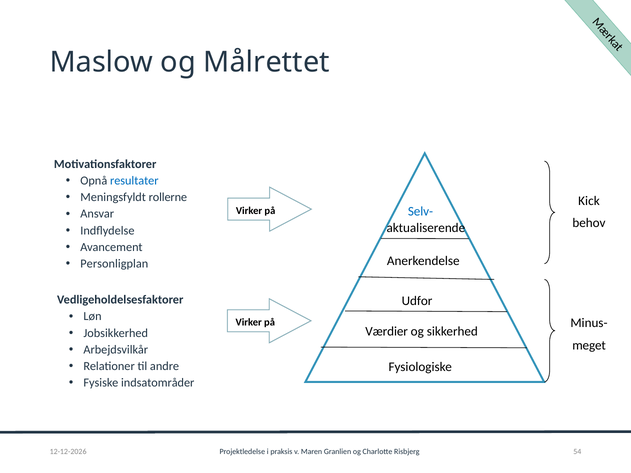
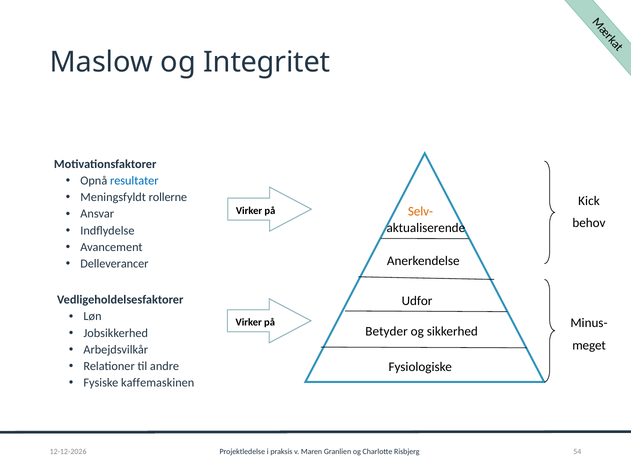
Målrettet: Målrettet -> Integritet (267, 62)
Selv- colour: blue -> orange (420, 212)
Personligplan: Personligplan -> Delleverancer (114, 264)
Værdier: Værdier -> Betyder (387, 332)
indsatområder: indsatområder -> kaffemaskinen (158, 383)
